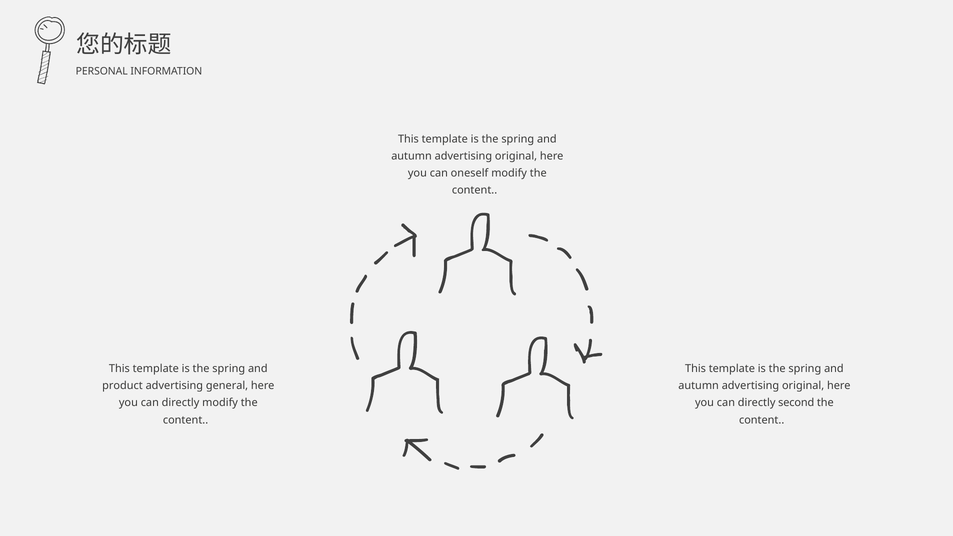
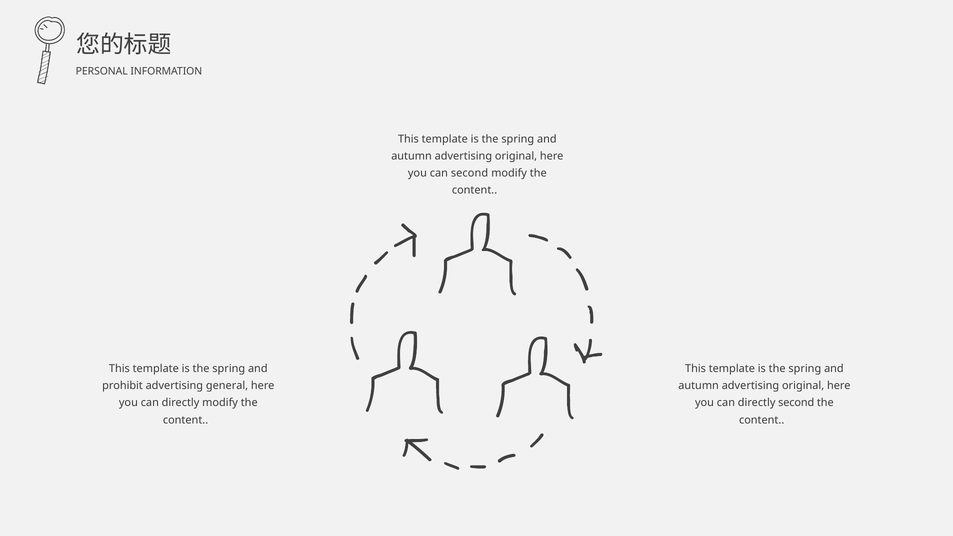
can oneself: oneself -> second (470, 173)
product: product -> prohibit (123, 386)
